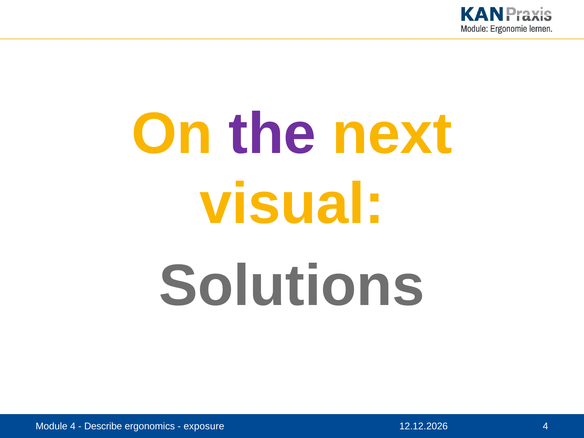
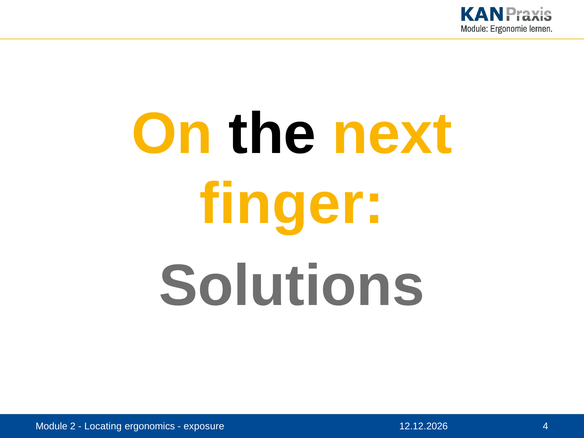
the colour: purple -> black (272, 134)
visual: visual -> finger (292, 204)
Module 4: 4 -> 2 (73, 426)
Describe: Describe -> Locating (103, 426)
